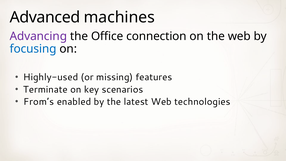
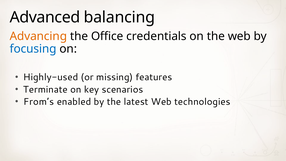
machines: machines -> balancing (119, 17)
Advancing colour: purple -> orange (38, 36)
connection: connection -> credentials (156, 36)
